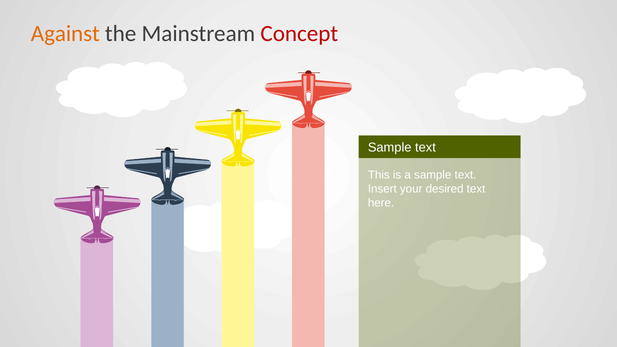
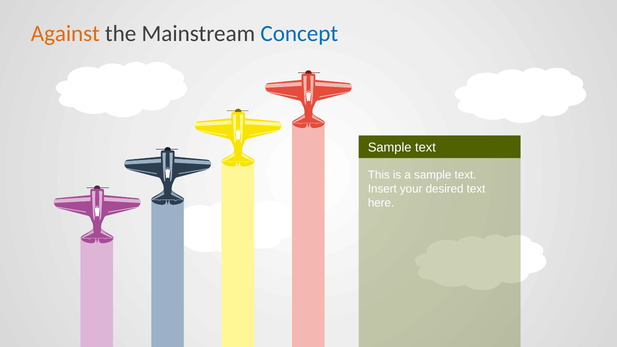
Concept colour: red -> blue (299, 34)
